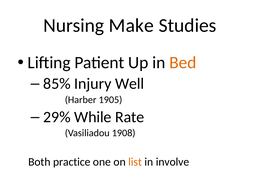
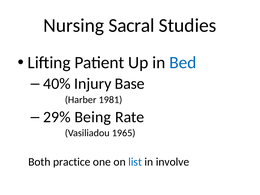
Make: Make -> Sacral (132, 25)
Bed colour: orange -> blue (183, 63)
85%: 85% -> 40% (57, 84)
Well: Well -> Base (130, 84)
1905: 1905 -> 1981 (110, 100)
While: While -> Being (93, 117)
1908: 1908 -> 1965 (124, 133)
list colour: orange -> blue (135, 162)
